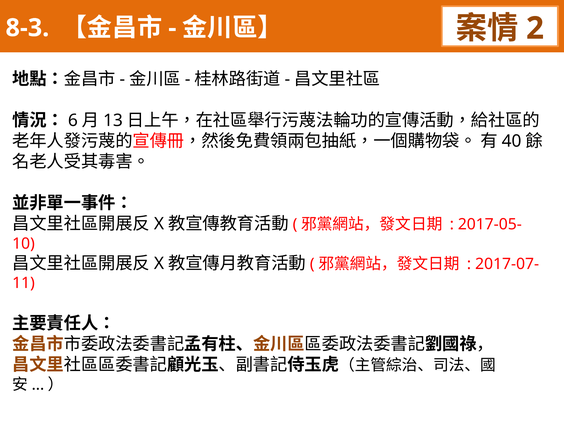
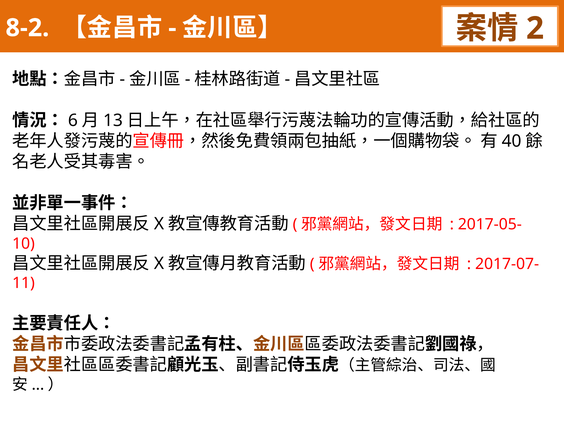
8-3: 8-3 -> 8-2 (27, 28)
